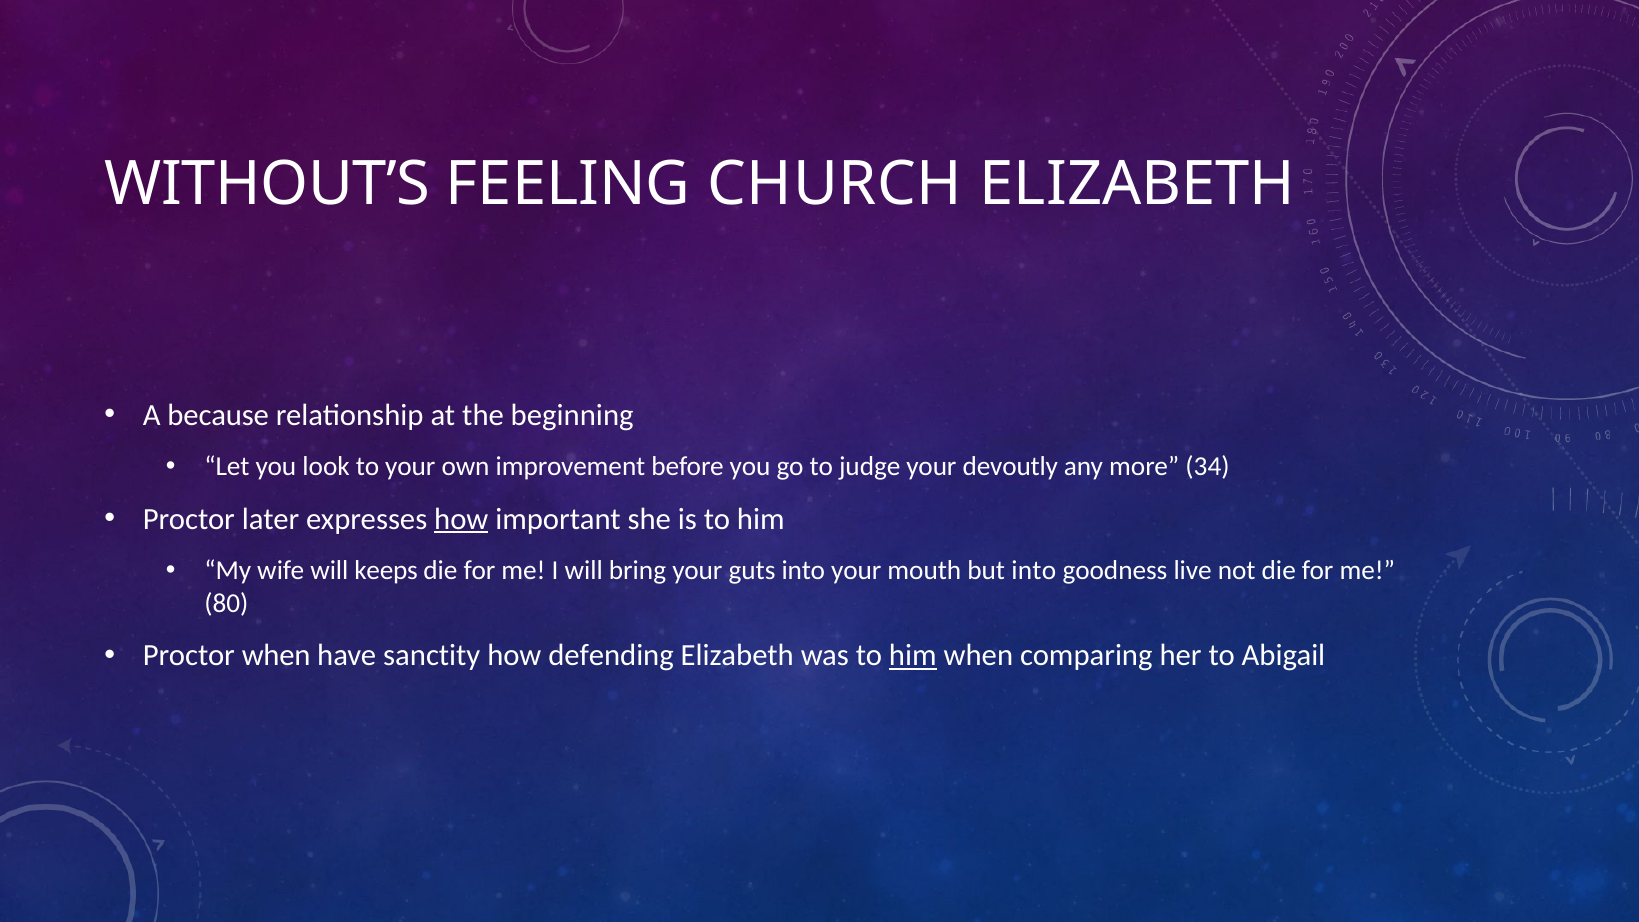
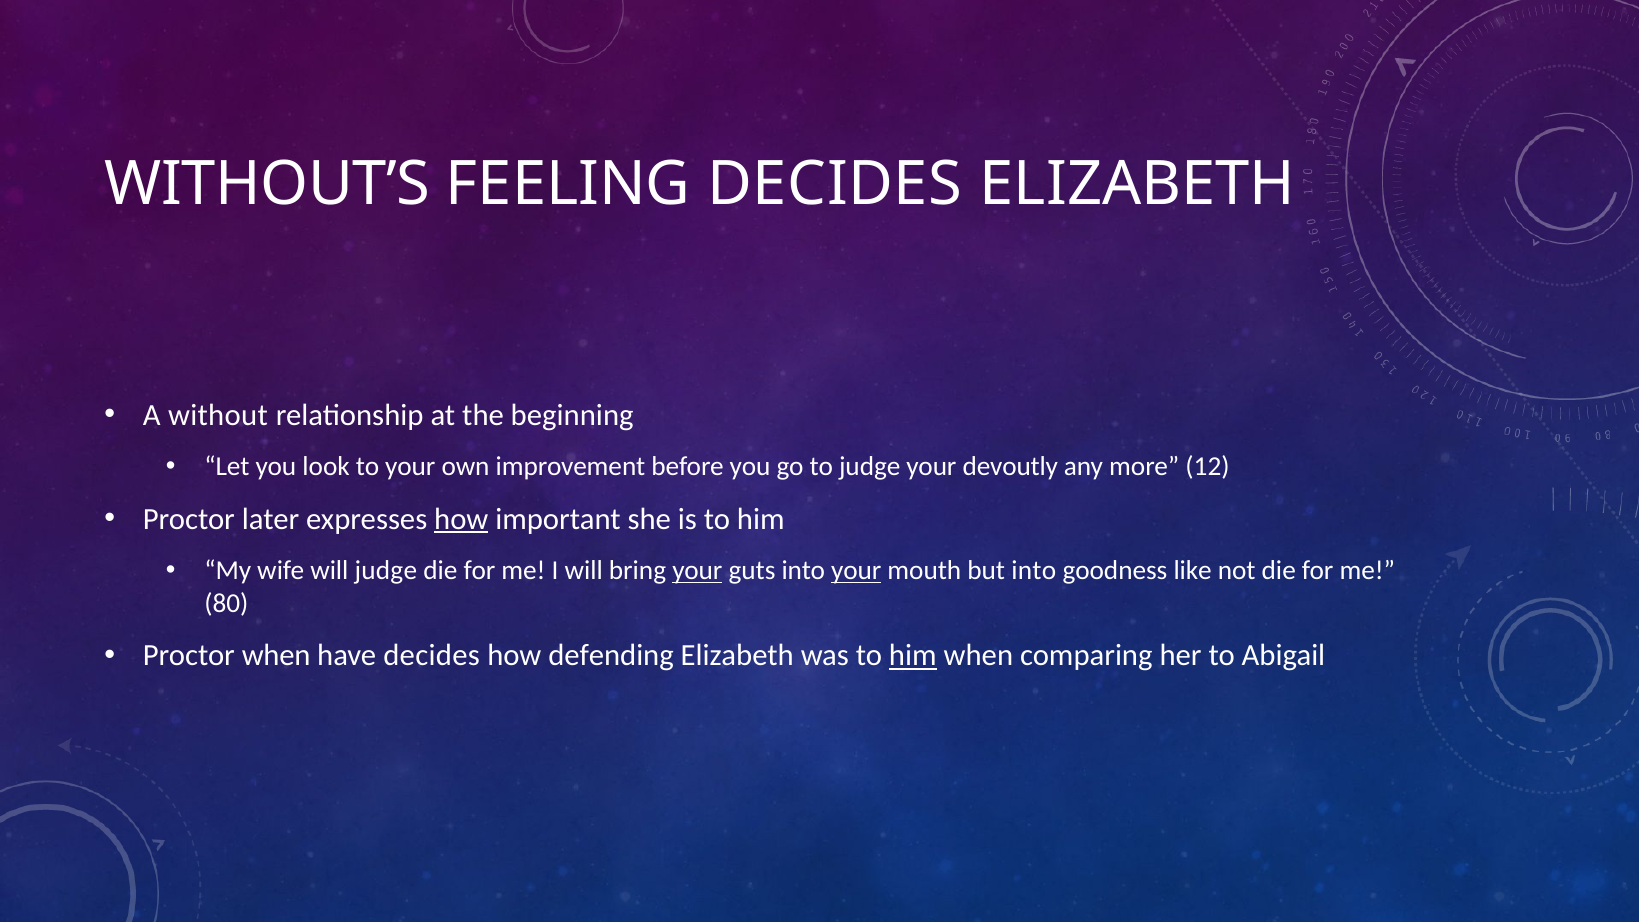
FEELING CHURCH: CHURCH -> DECIDES (835, 184)
because: because -> without (218, 415)
34: 34 -> 12 (1208, 467)
will keeps: keeps -> judge (386, 571)
your underline: none -> present (697, 571)
your underline: none -> present (856, 571)
live: live -> like (1193, 571)
have sanctity: sanctity -> decides (432, 656)
